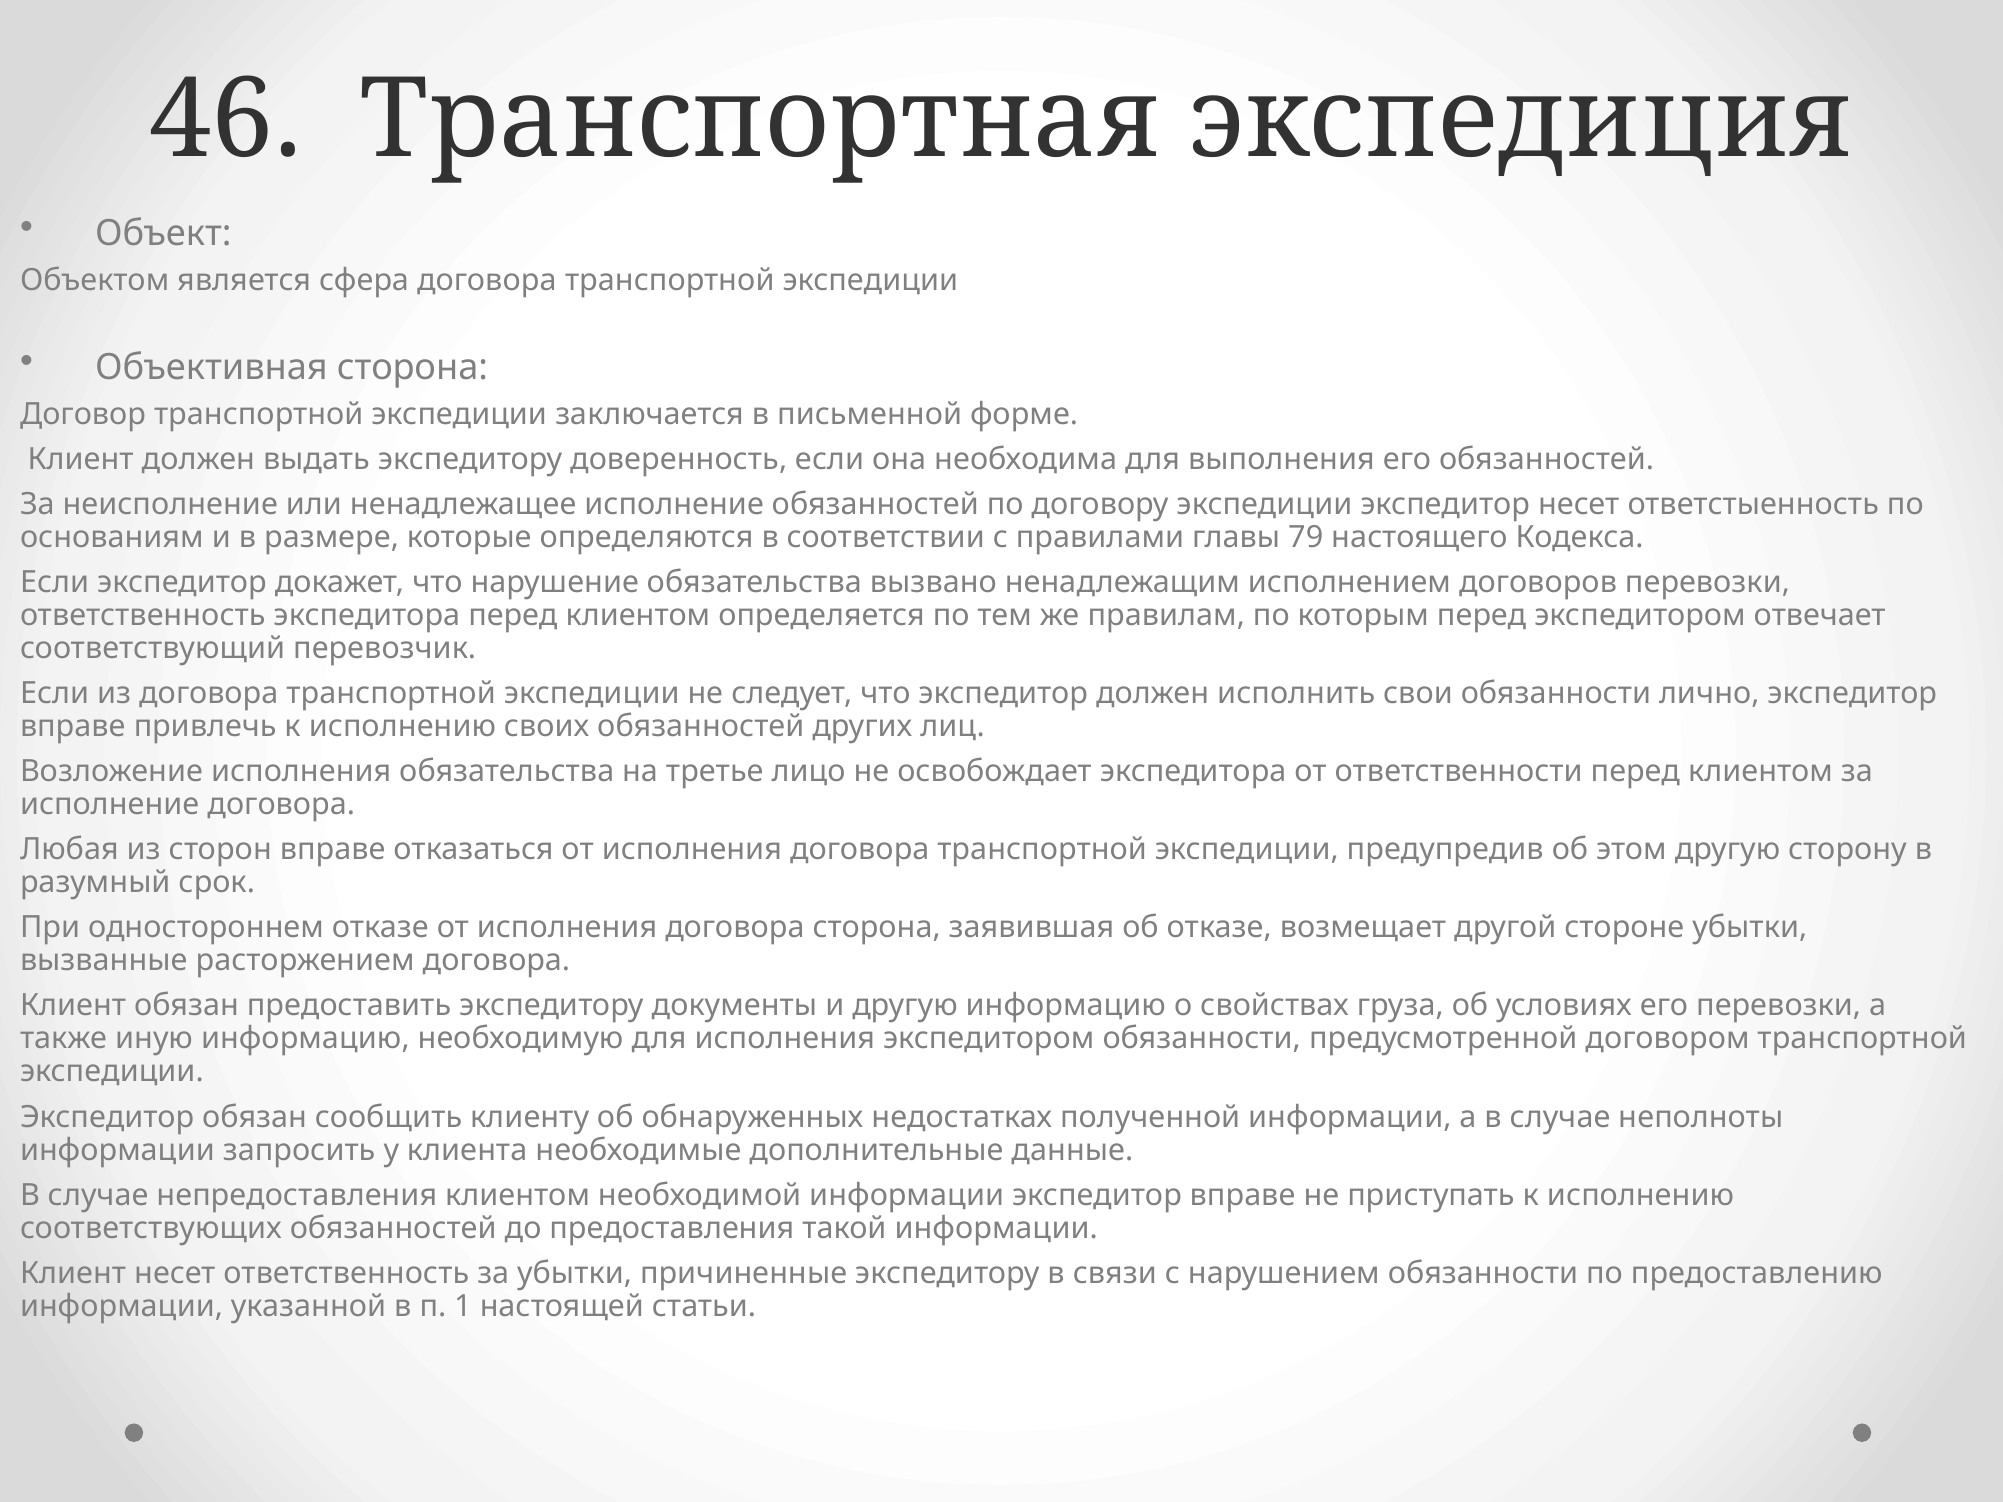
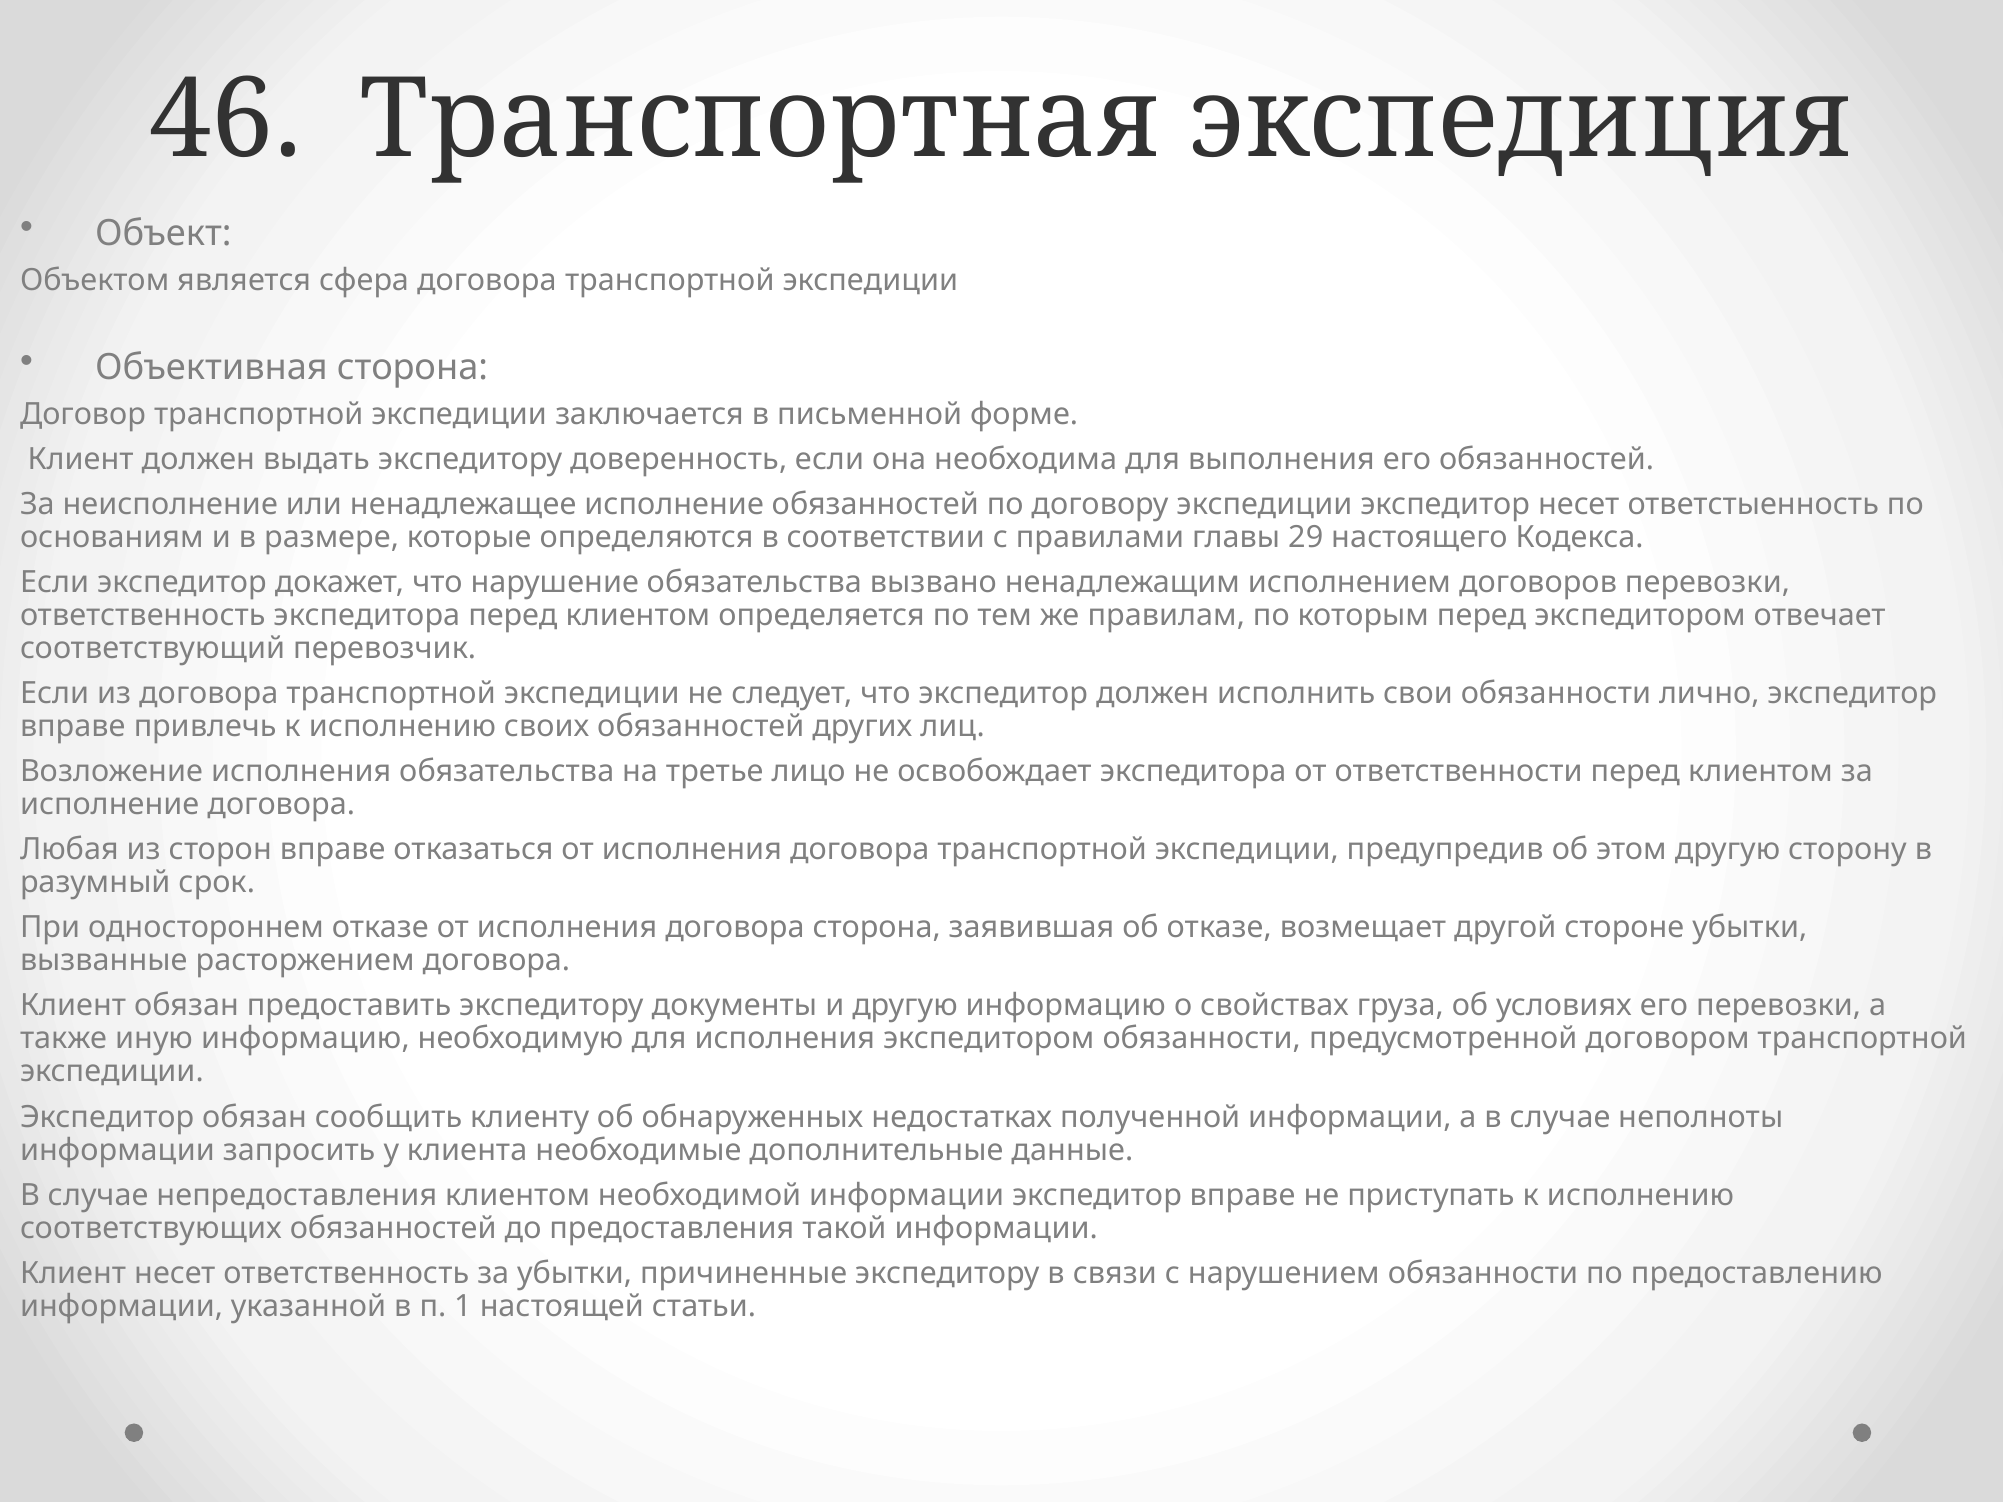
79: 79 -> 29 (1306, 538)
